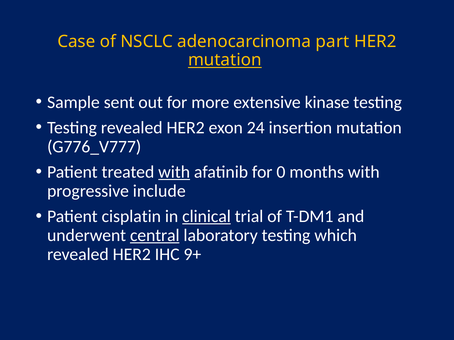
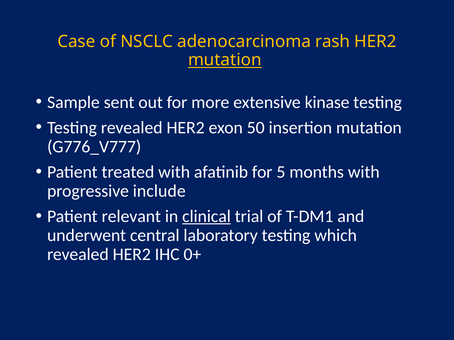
part: part -> rash (333, 42)
24: 24 -> 50 (256, 128)
with underline: present -> none (174, 172)
0: 0 -> 5 (281, 172)
cisplatin: cisplatin -> relevant (131, 217)
central underline: present -> none (155, 236)
9+: 9+ -> 0+ (192, 255)
